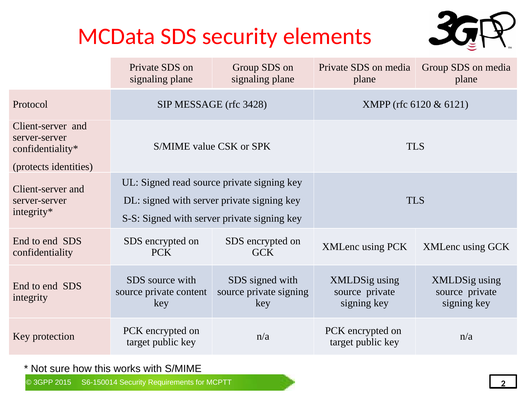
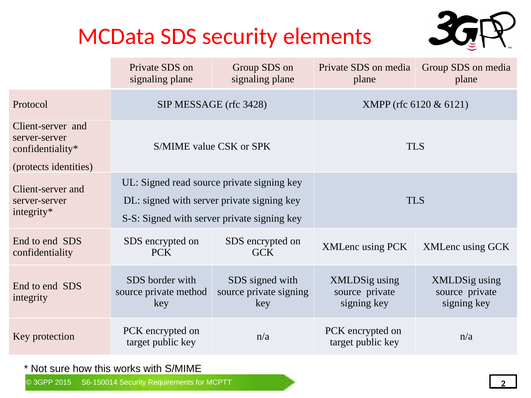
SDS source: source -> border (162, 280)
content: content -> method (192, 292)
